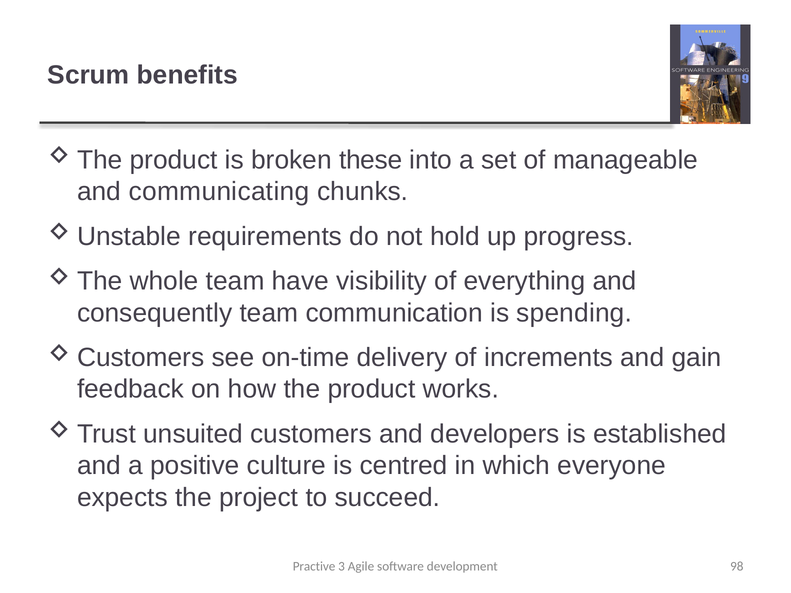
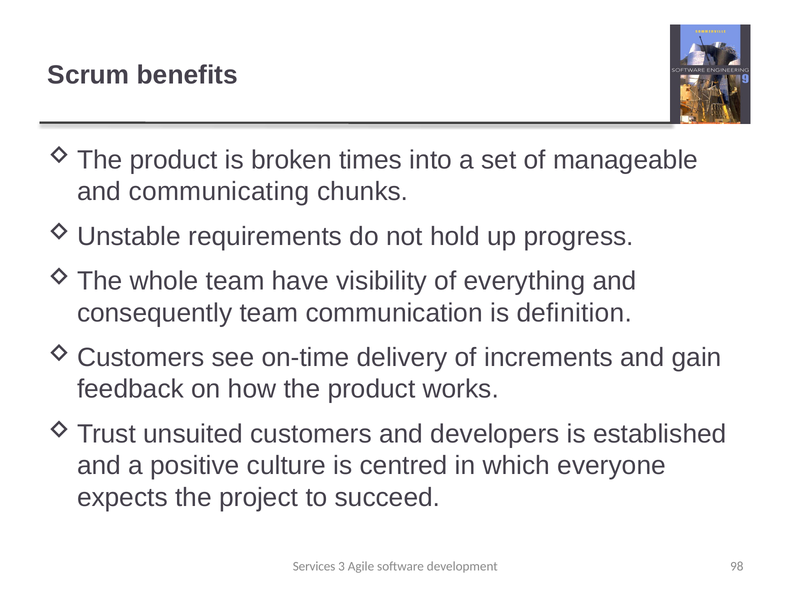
these: these -> times (371, 160)
spending: spending -> definition (574, 313)
Practive: Practive -> Services (314, 567)
